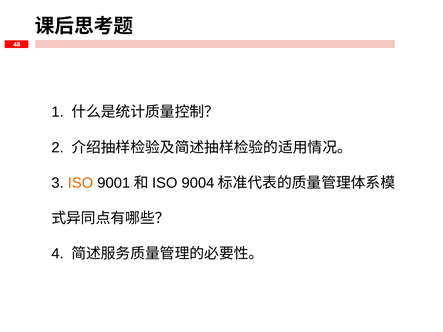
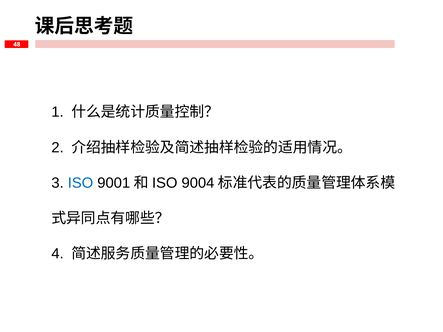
ISO colour: orange -> blue (81, 183)
